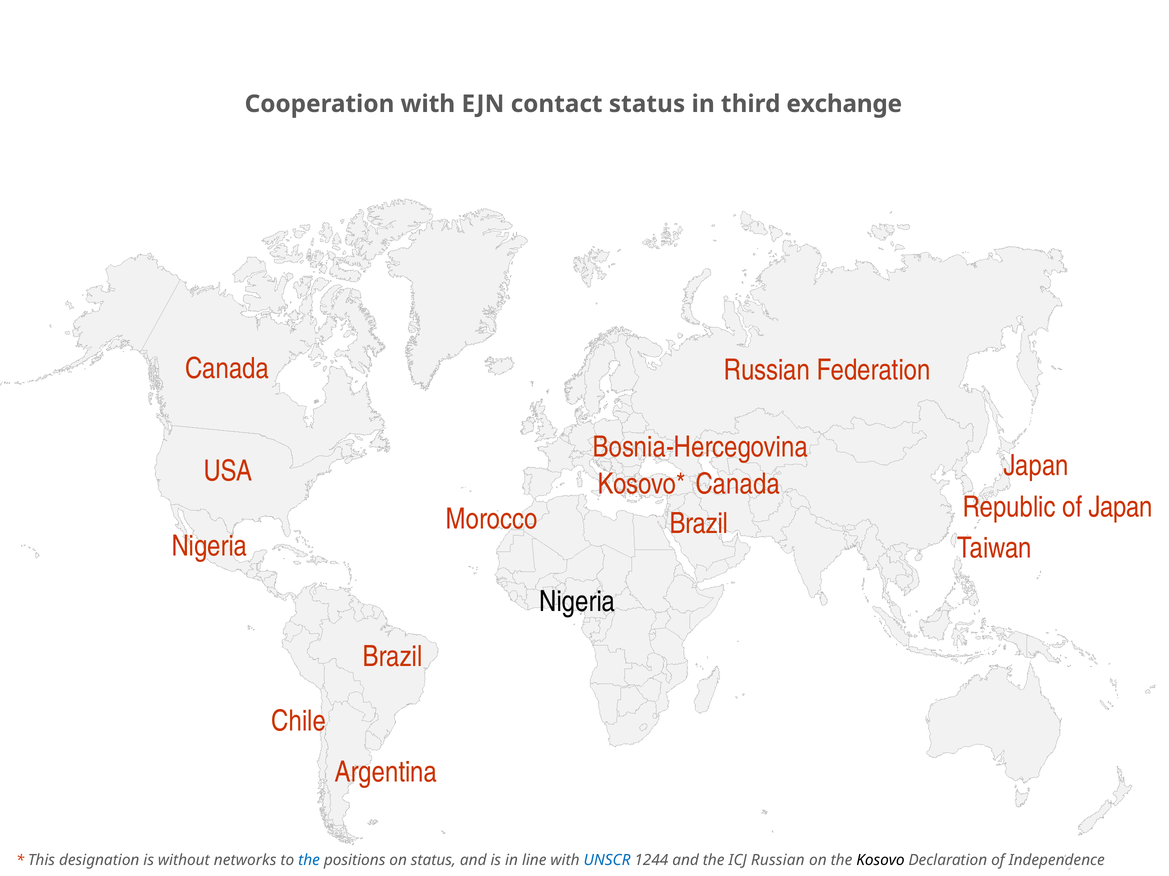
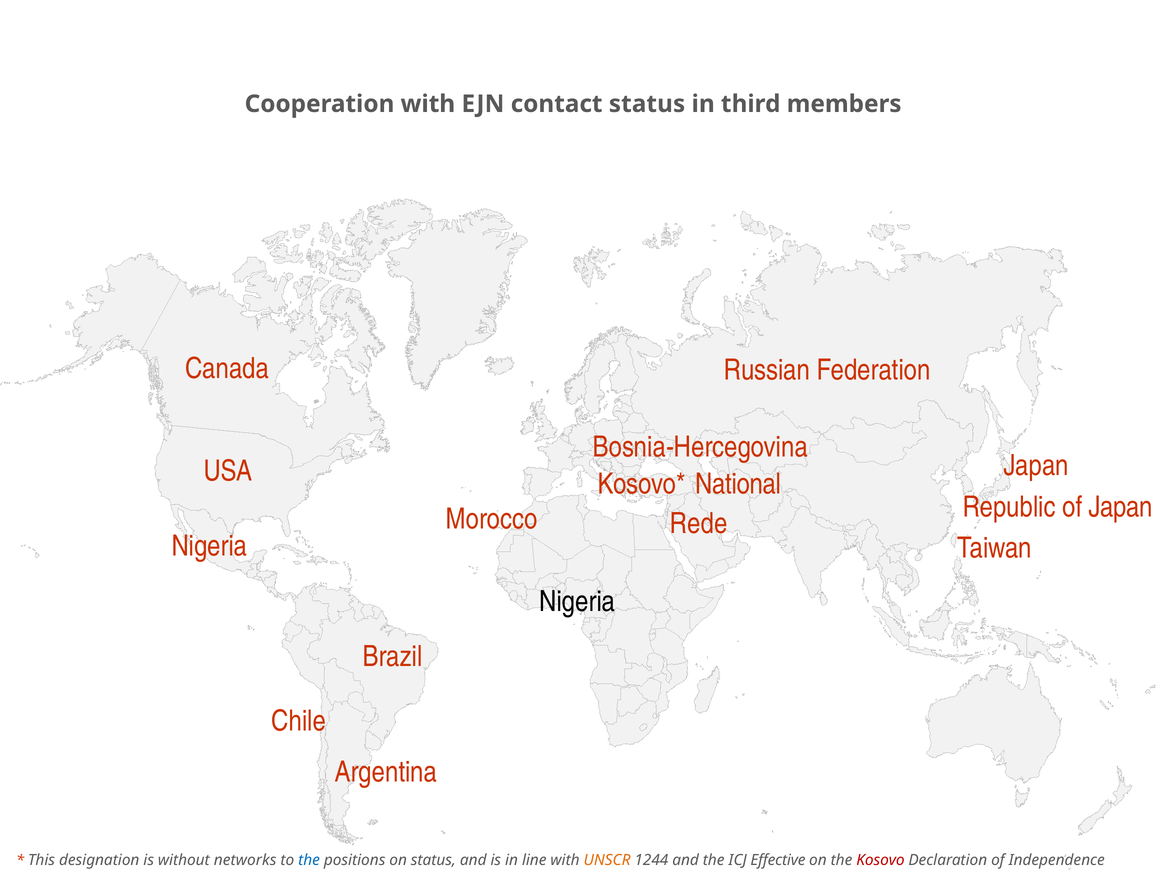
exchange: exchange -> members (844, 104)
Canada: Canada -> National (738, 484)
Brazil: Brazil -> Rede (699, 524)
UNSCR colour: blue -> orange (607, 861)
ICJ Russian: Russian -> Effective (778, 861)
Kosovo colour: black -> red (880, 861)
